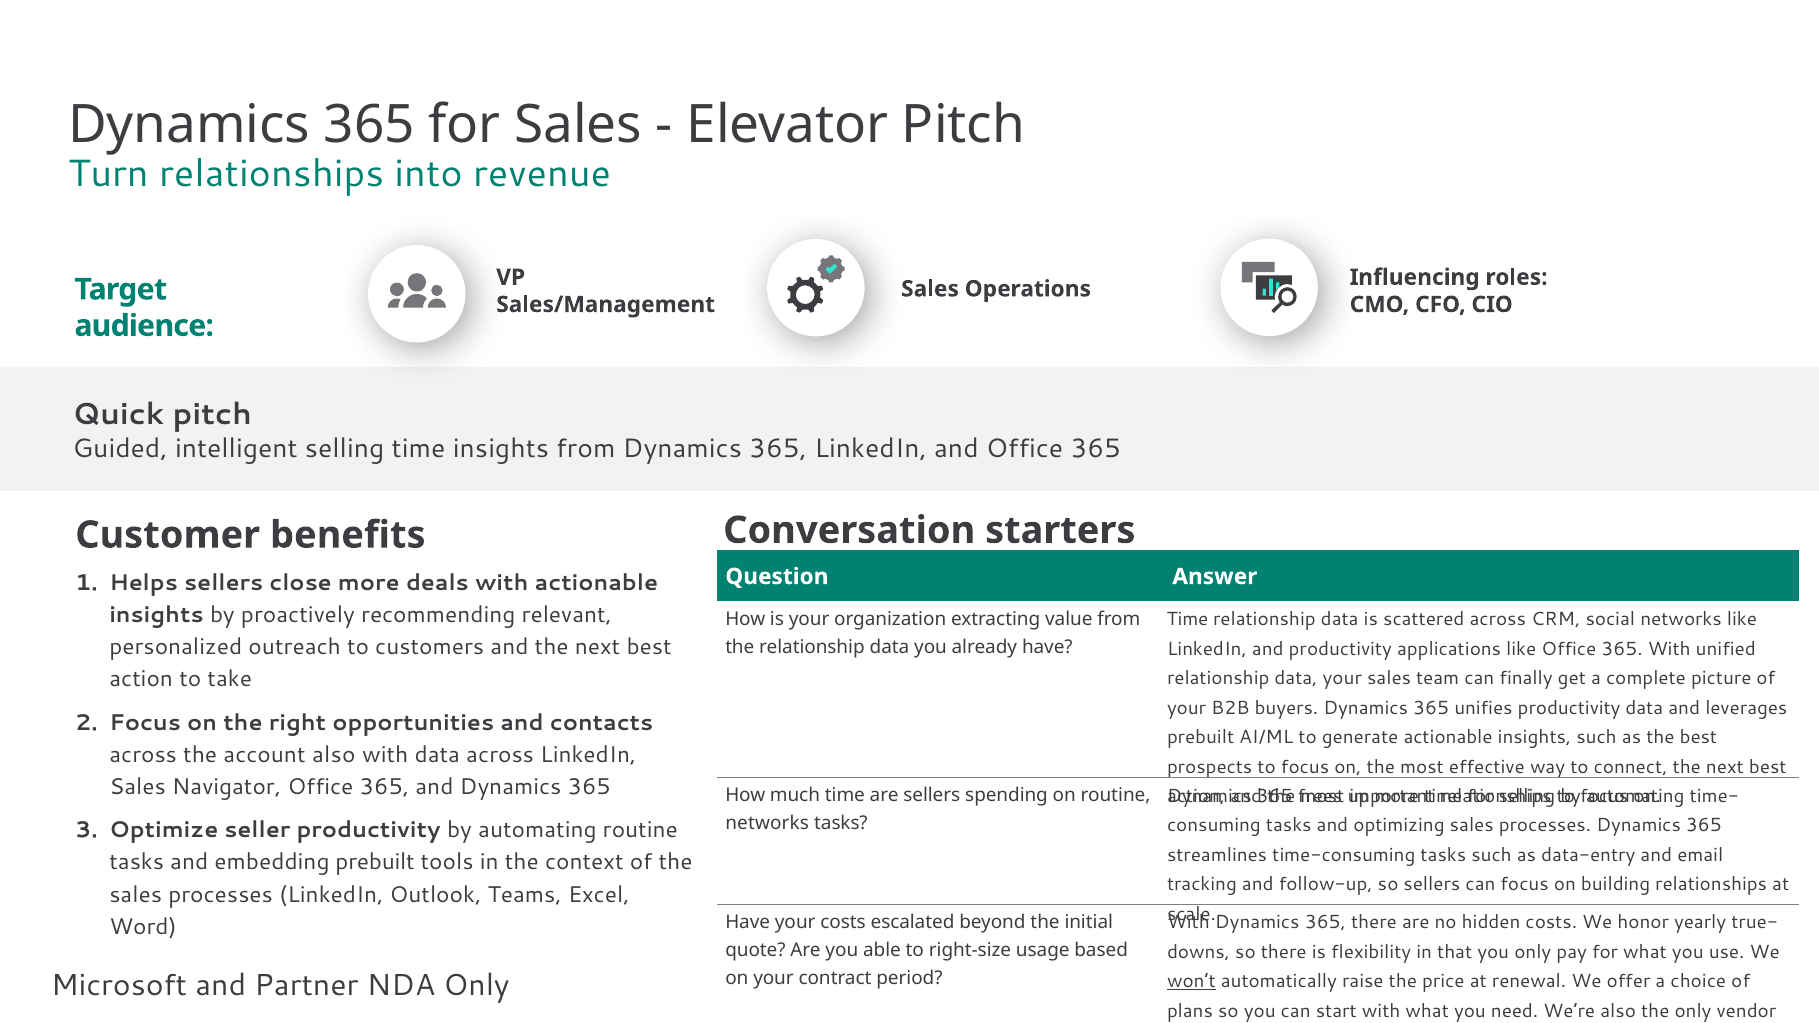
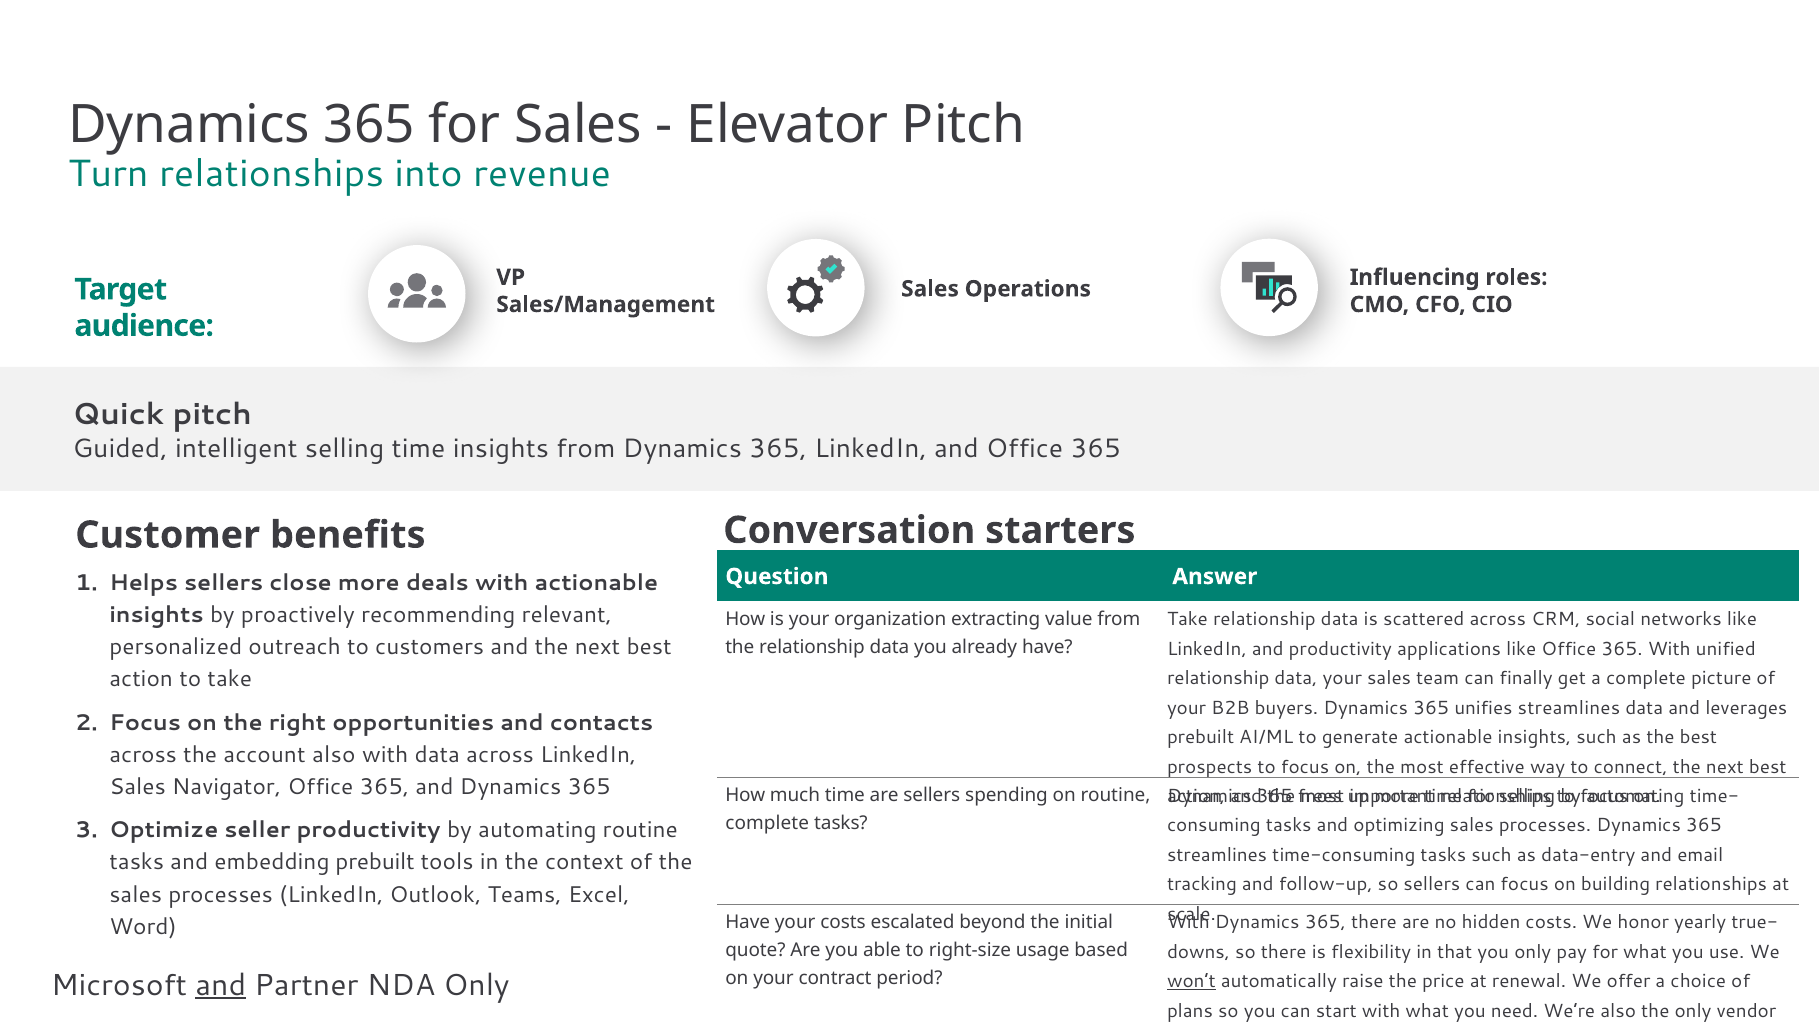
Time: Time -> Take (1187, 620)
unifies productivity: productivity -> streamlines (1569, 708)
networks: networks -> complete (767, 824)
and underline: none -> present (221, 985)
